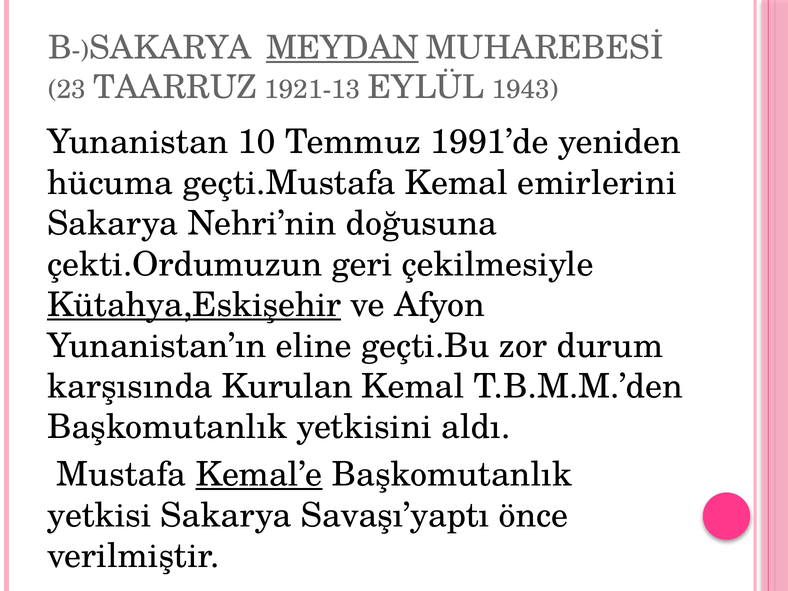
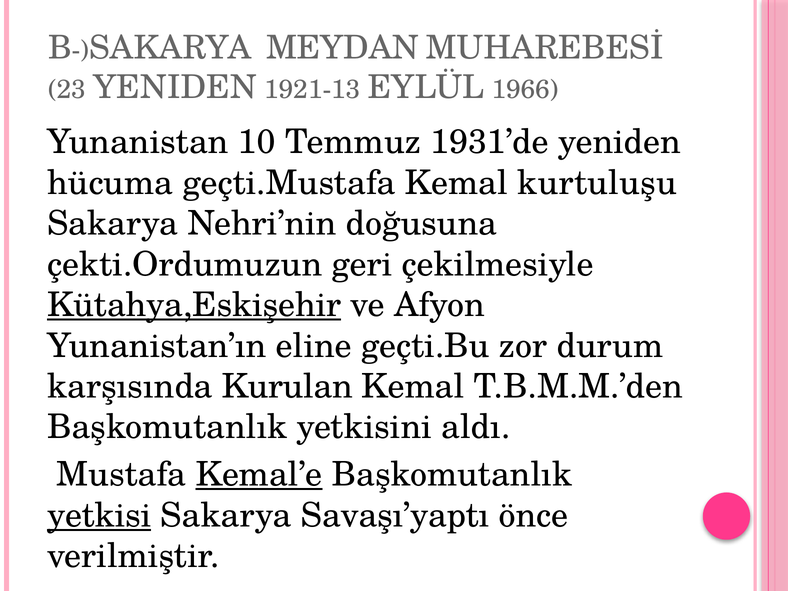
MEYDAN underline: present -> none (343, 48)
23 TAARRUZ: TAARRUZ -> YENIDEN (175, 87)
1943: 1943 -> 1966 (525, 89)
1991’de: 1991’de -> 1931’de (490, 142)
emirlerini: emirlerini -> kurtuluşu (597, 183)
yetkisi underline: none -> present (99, 515)
